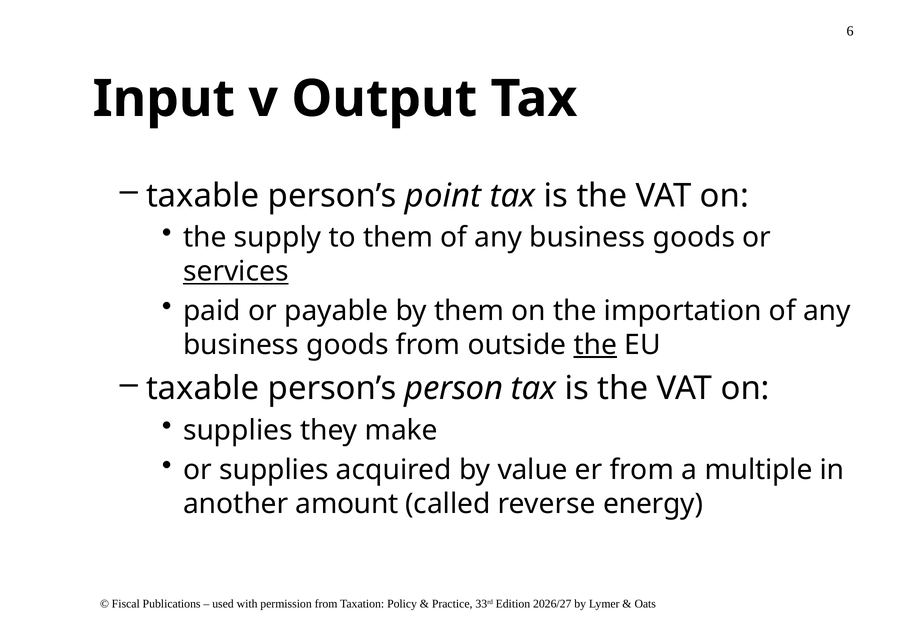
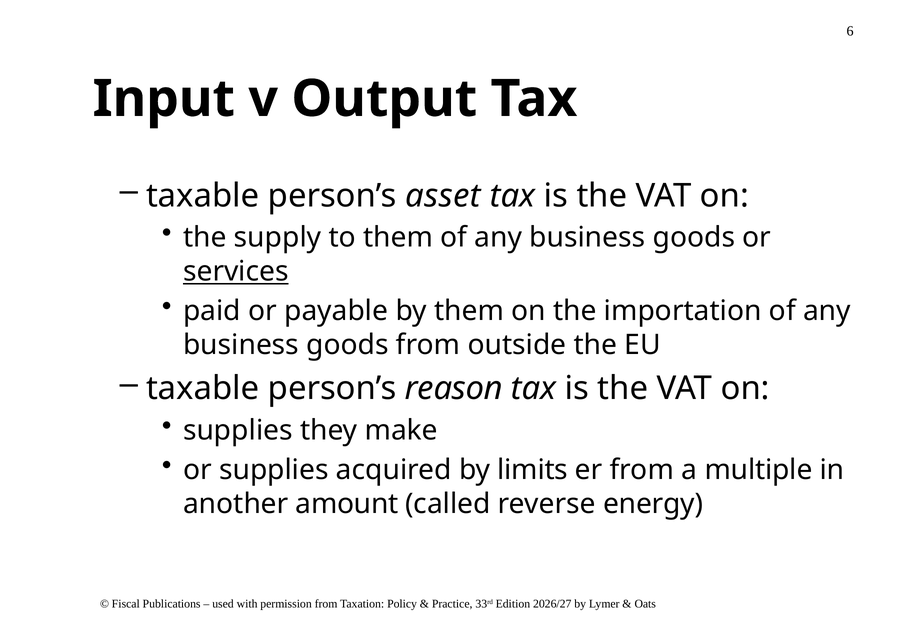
point: point -> asset (443, 196)
the underline: present -> none (595, 345)
person: person -> reason (454, 388)
value: value -> limits (533, 470)
